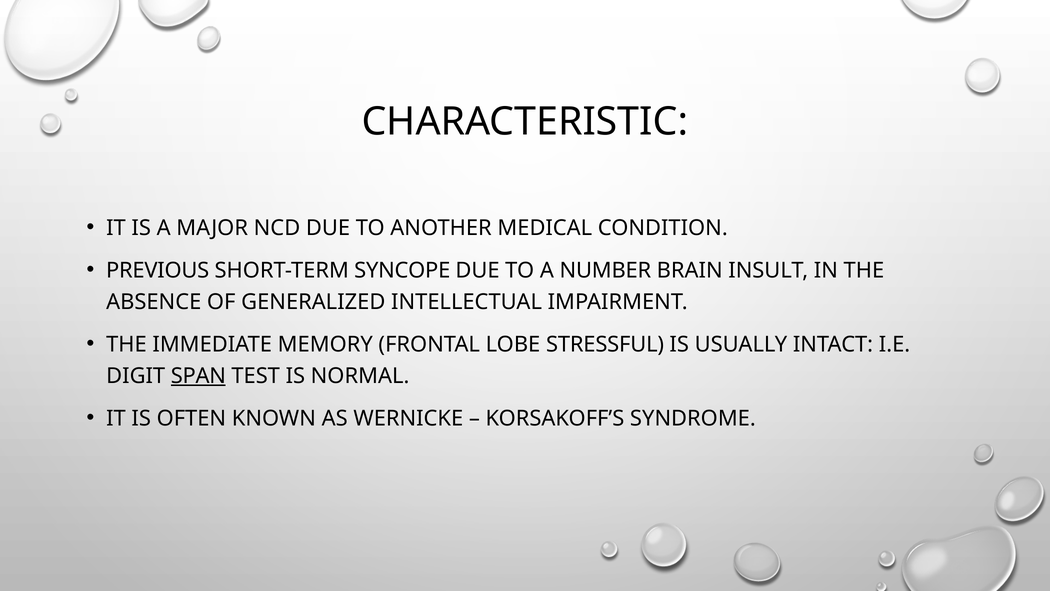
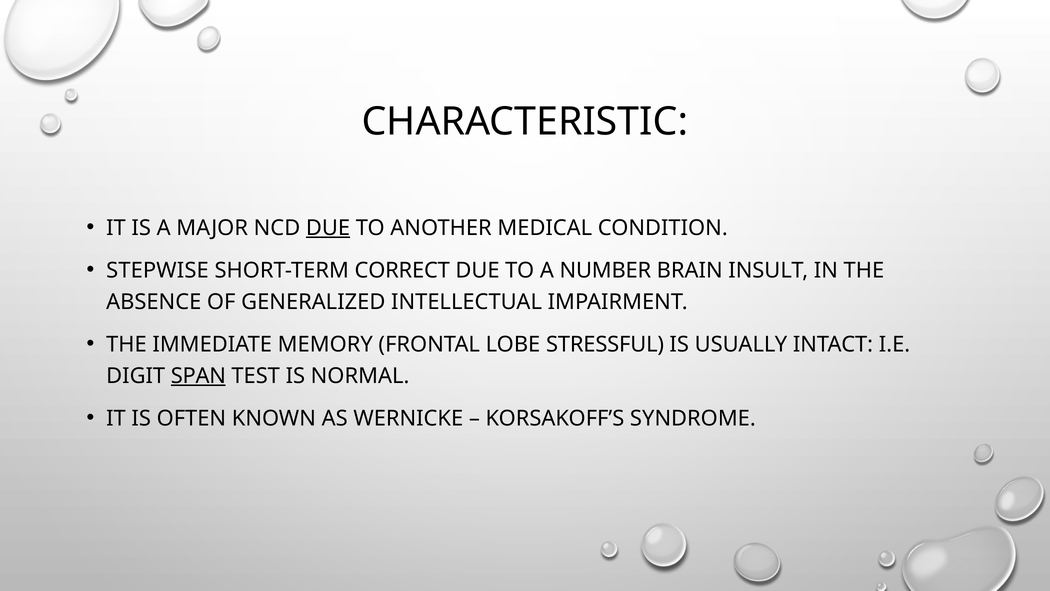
DUE underline: none -> present (328, 228)
PREVIOUS: PREVIOUS -> STEPWISE (157, 270)
SYNCOPE: SYNCOPE -> CORRECT (402, 270)
